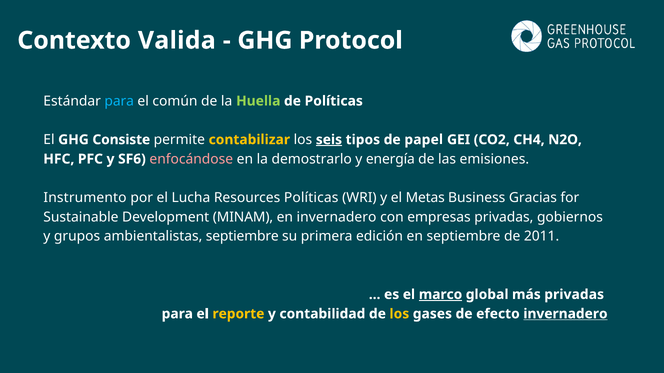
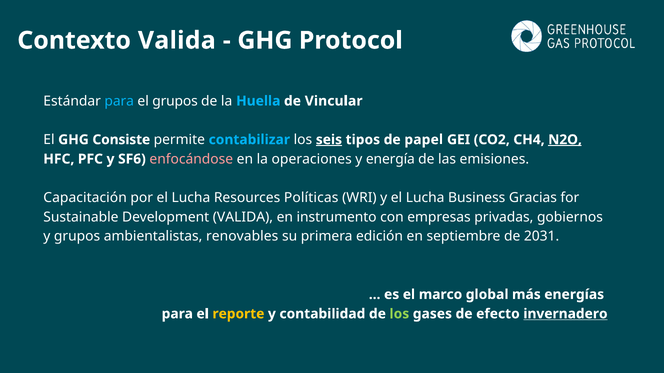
el común: común -> grupos (175, 101)
Huella colour: light green -> light blue (258, 101)
de Políticas: Políticas -> Vincular (334, 101)
contabilizar colour: yellow -> light blue (249, 140)
N2O underline: none -> present (565, 140)
demostrarlo: demostrarlo -> operaciones (312, 159)
Instrumento: Instrumento -> Capacitación (85, 198)
y el Metas: Metas -> Lucha (425, 198)
Development MINAM: MINAM -> VALIDA (243, 217)
en invernadero: invernadero -> instrumento (337, 217)
ambientalistas septiembre: septiembre -> renovables (242, 237)
2011: 2011 -> 2031 (542, 237)
marco underline: present -> none (441, 295)
más privadas: privadas -> energías (574, 295)
los colour: yellow -> light green (399, 314)
